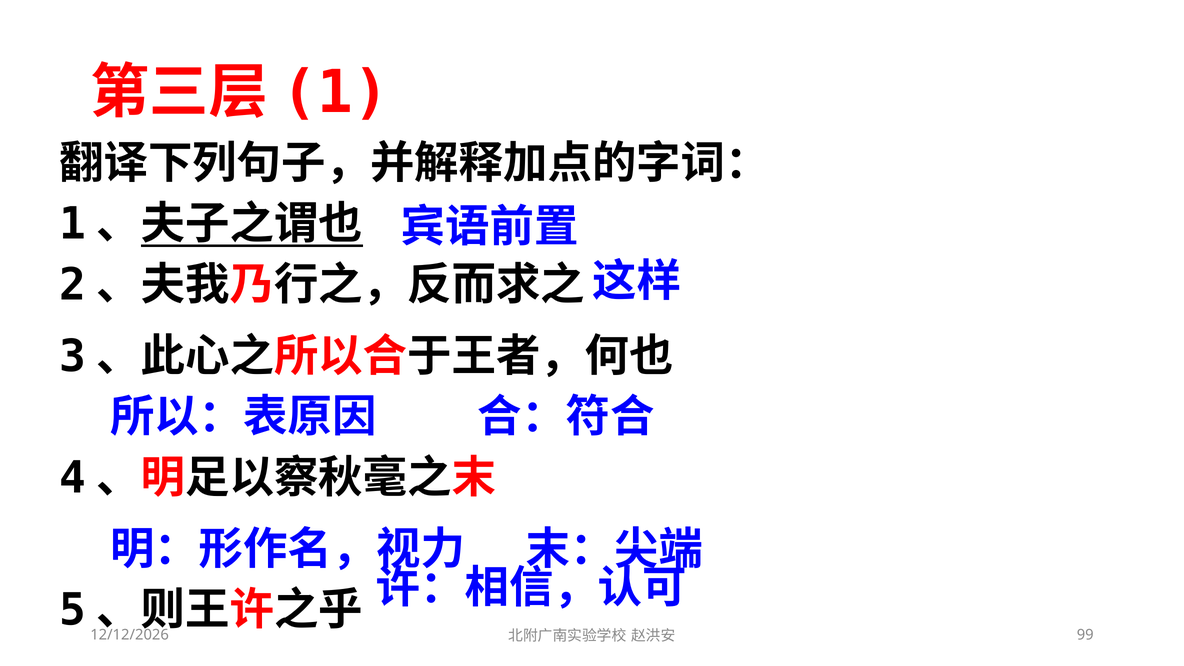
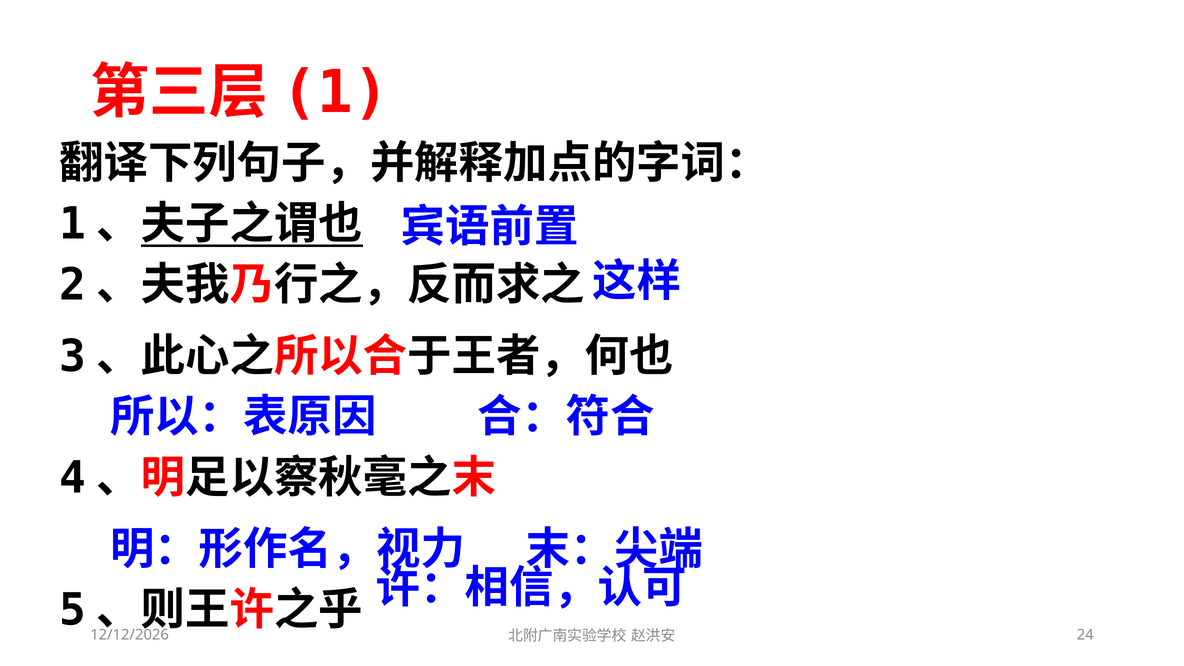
99: 99 -> 24 (1085, 635)
